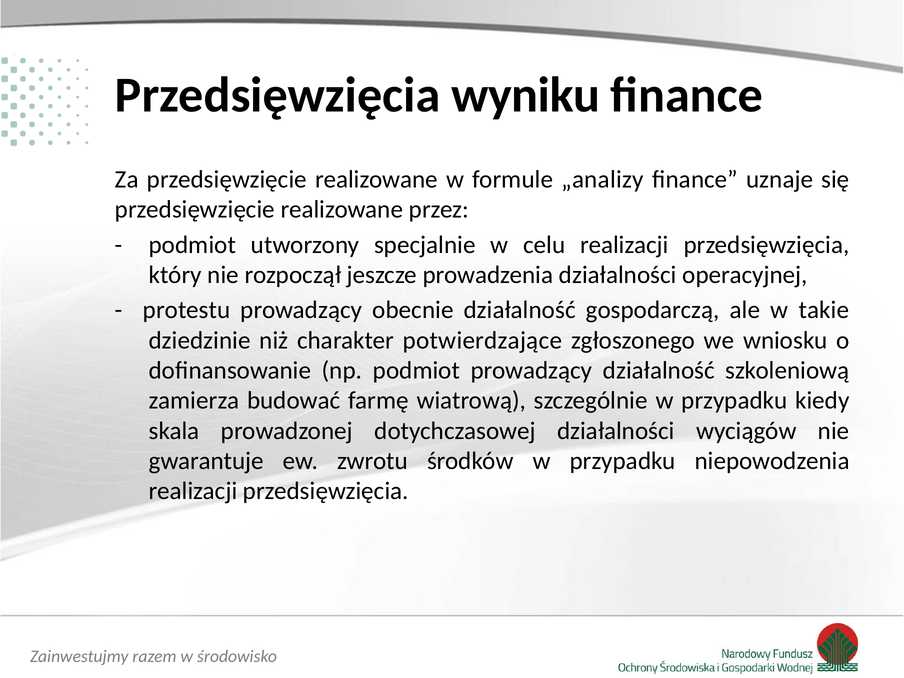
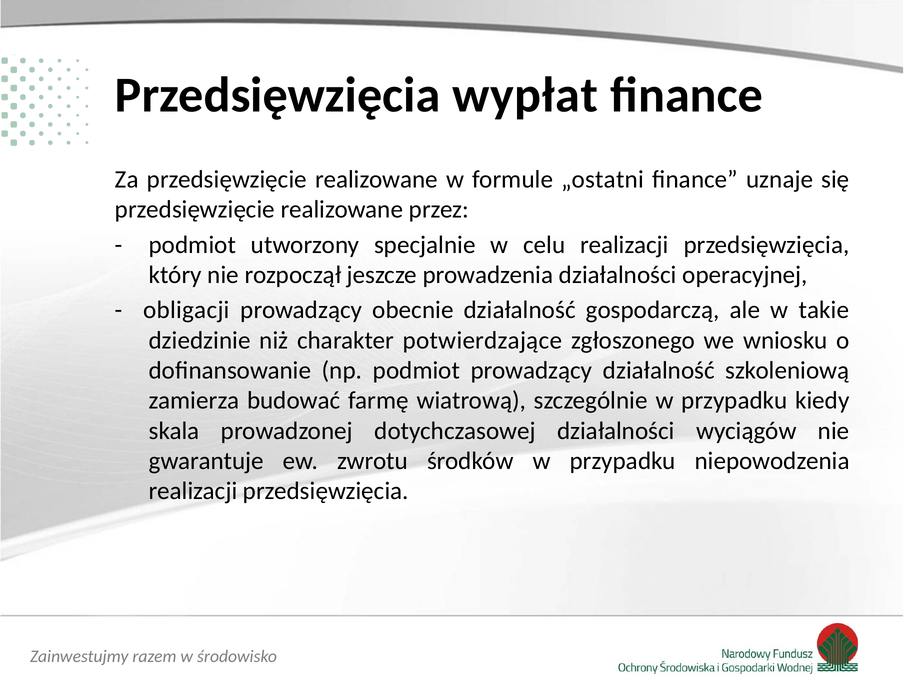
wyniku: wyniku -> wypłat (525, 95)
„analizy: „analizy -> „ostatni (603, 180)
protestu: protestu -> obligacji (186, 310)
